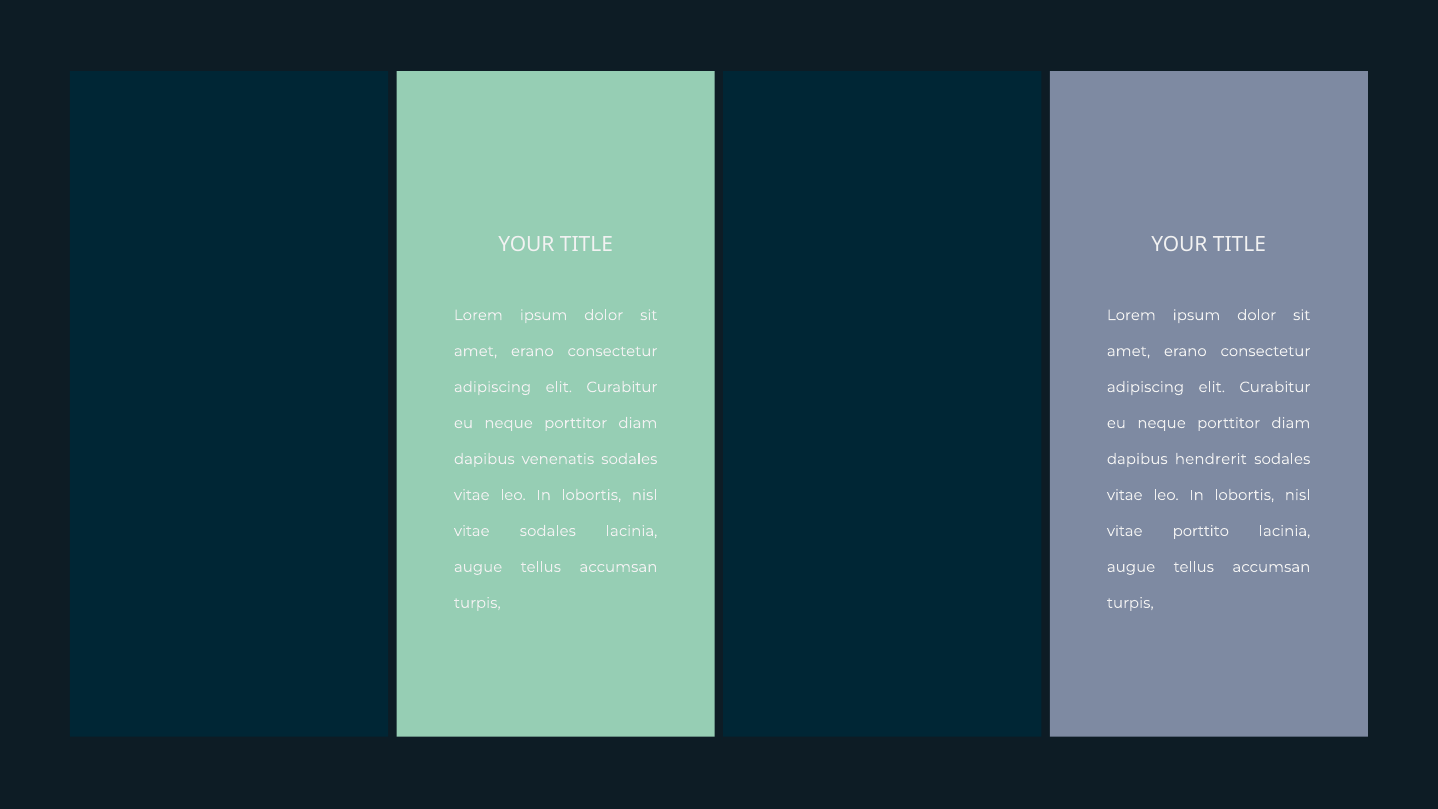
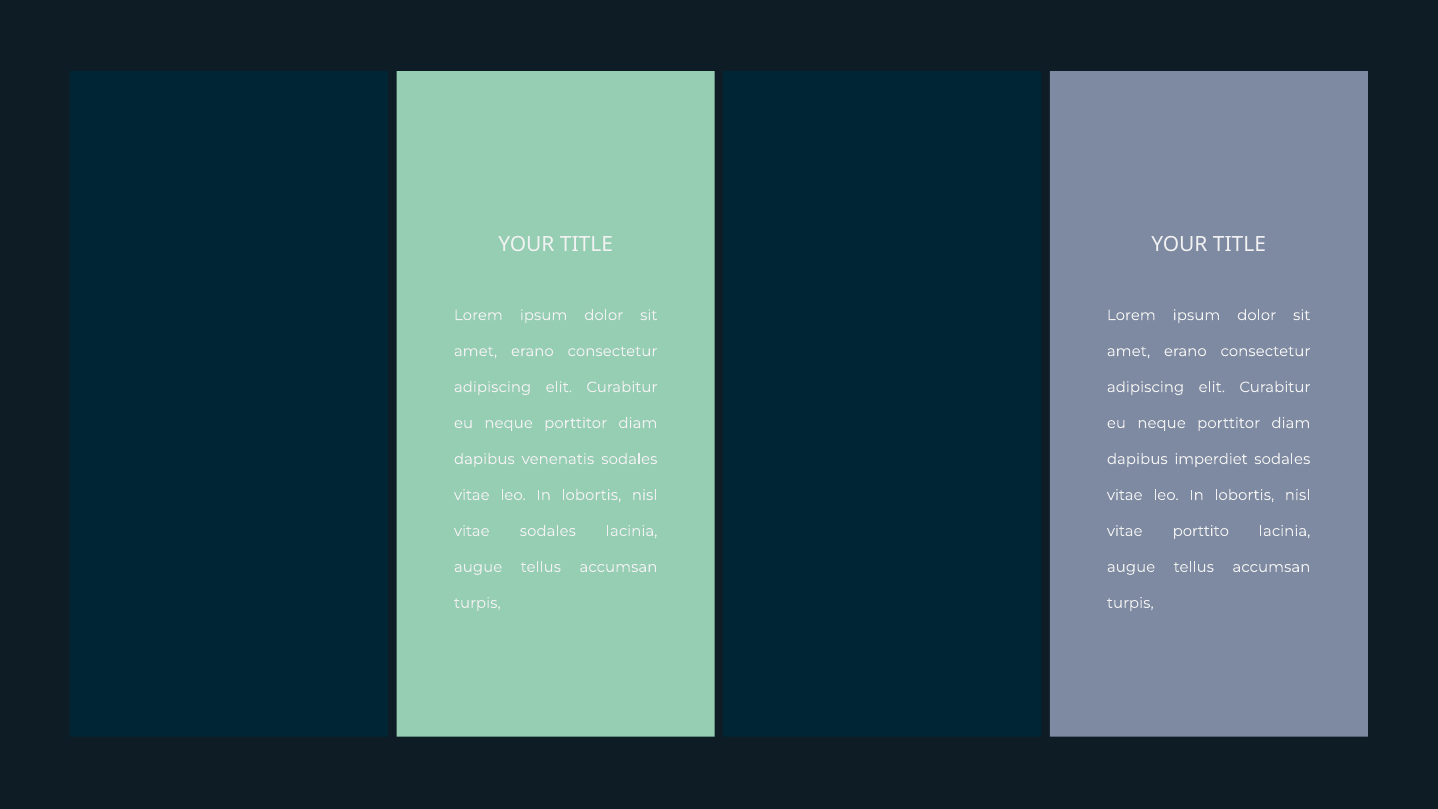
hendrerit: hendrerit -> imperdiet (1211, 459)
